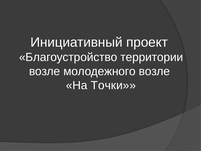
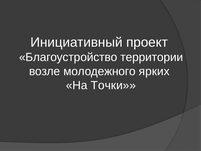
молодежного возле: возле -> ярких (154, 71)
